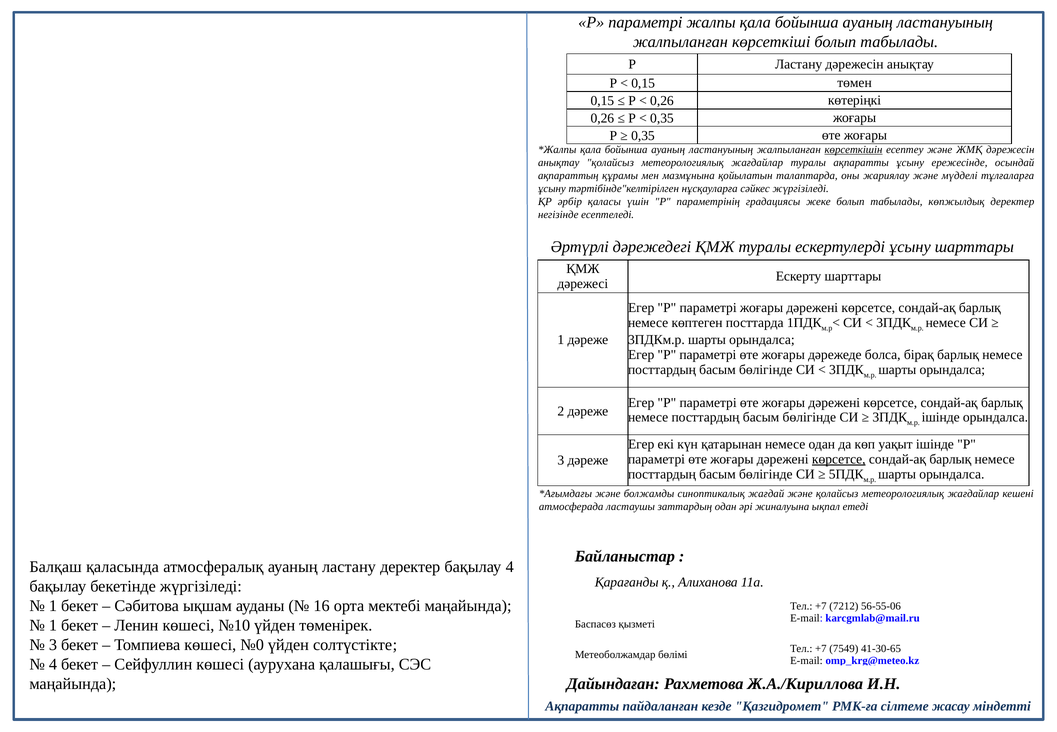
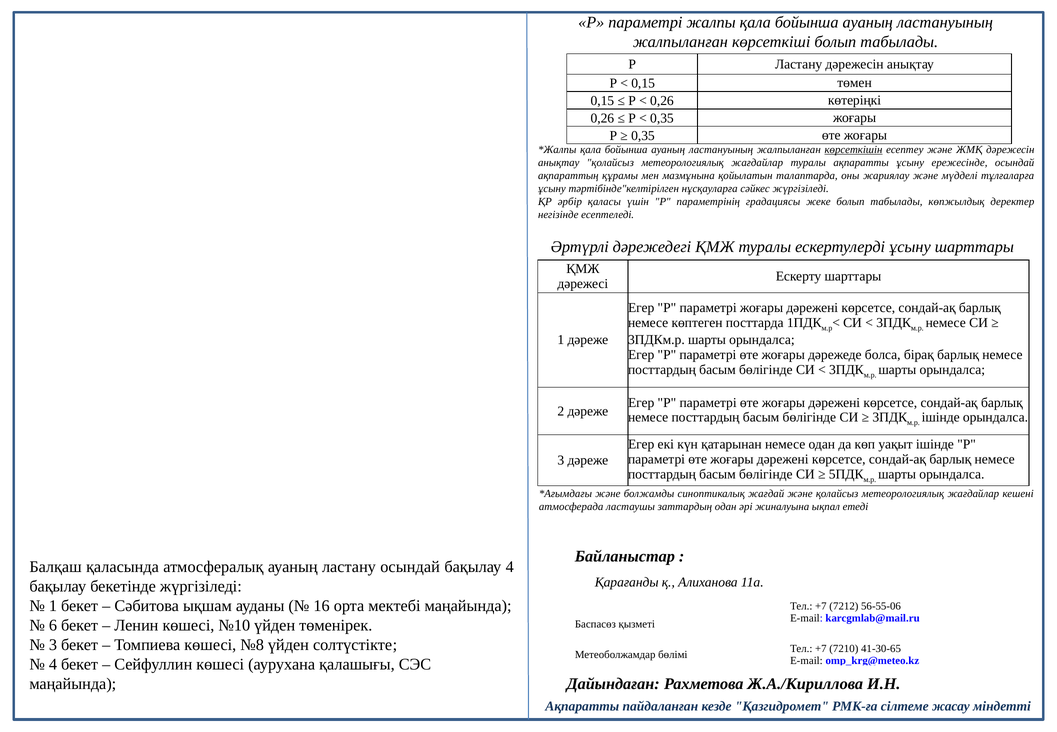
көрсетсе underline: present -> none (839, 459)
ластану деректер: деректер -> осындай (410, 567)
1: 1 -> 6 (53, 625)
№0: №0 -> №8 (252, 645)
7549: 7549 -> 7210 (844, 648)
